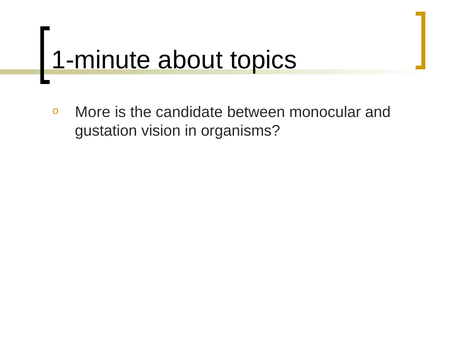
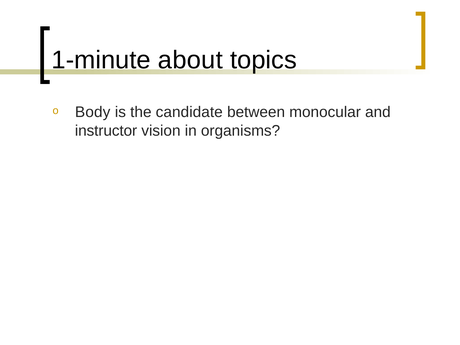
More: More -> Body (93, 112)
gustation: gustation -> instructor (106, 131)
